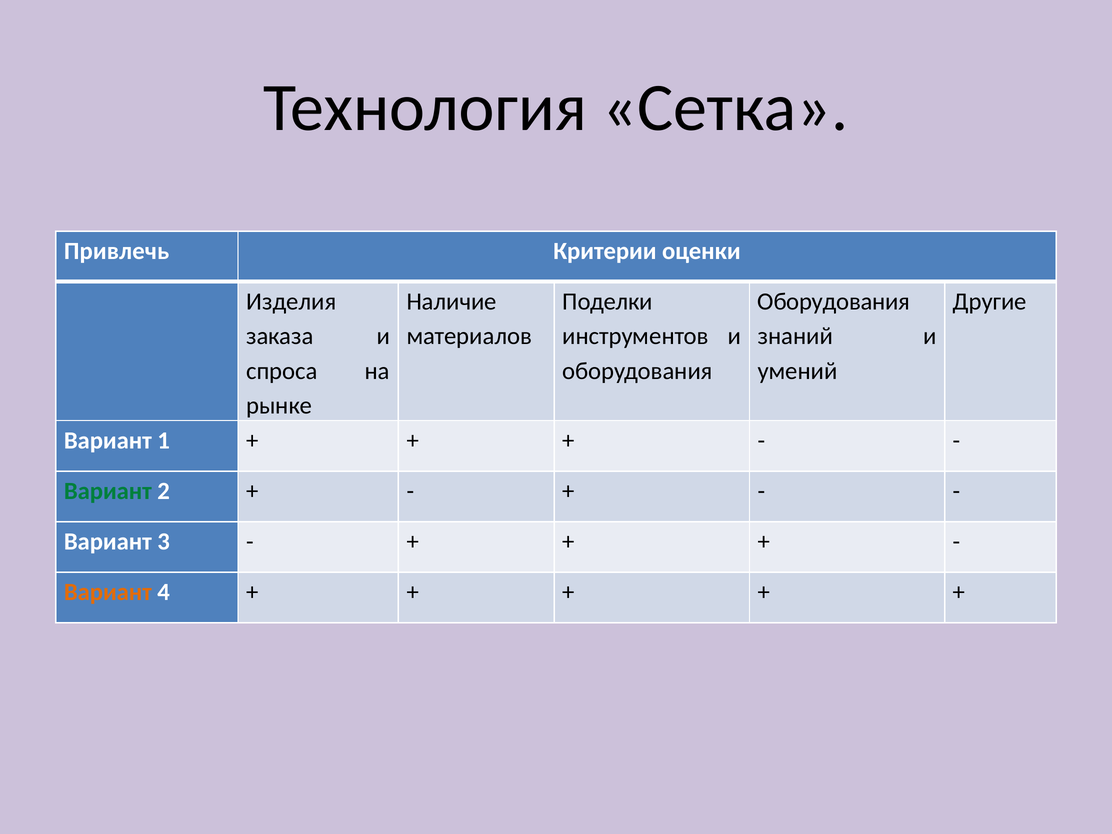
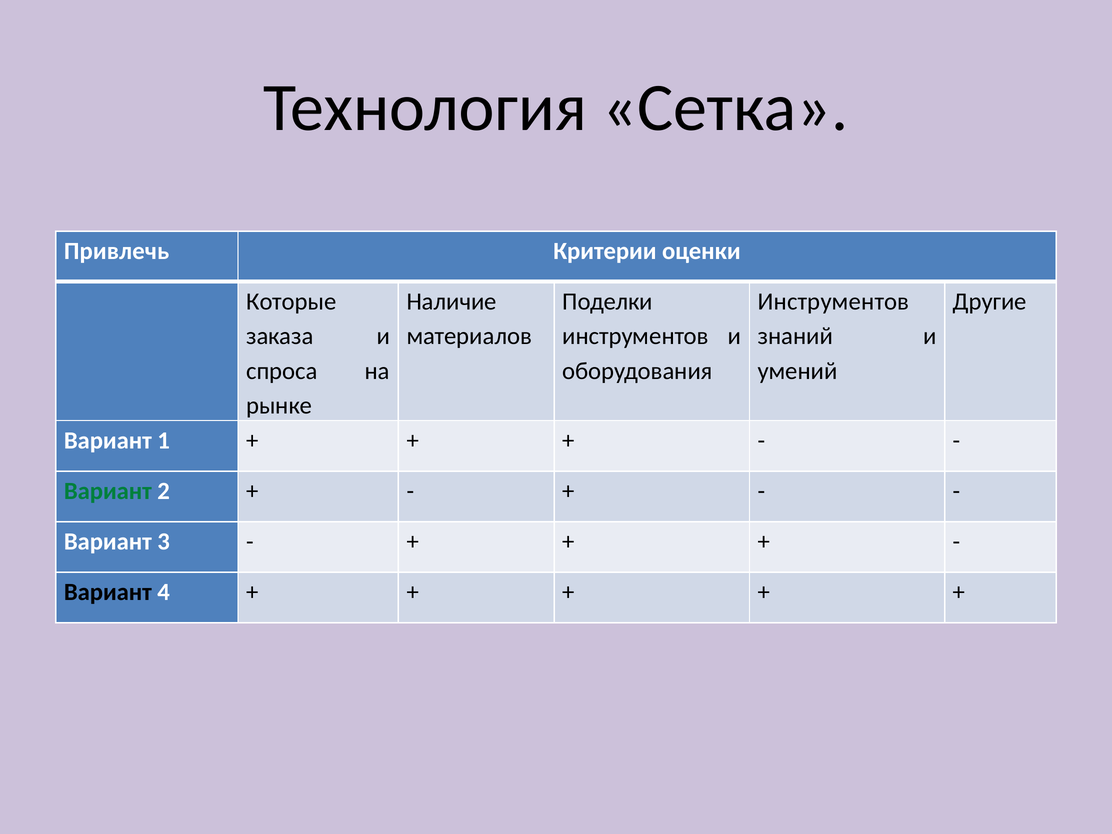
Изделия: Изделия -> Которые (291, 302)
Оборудования: Оборудования -> Инструментов (834, 302)
Вариант colour: orange -> black (108, 592)
